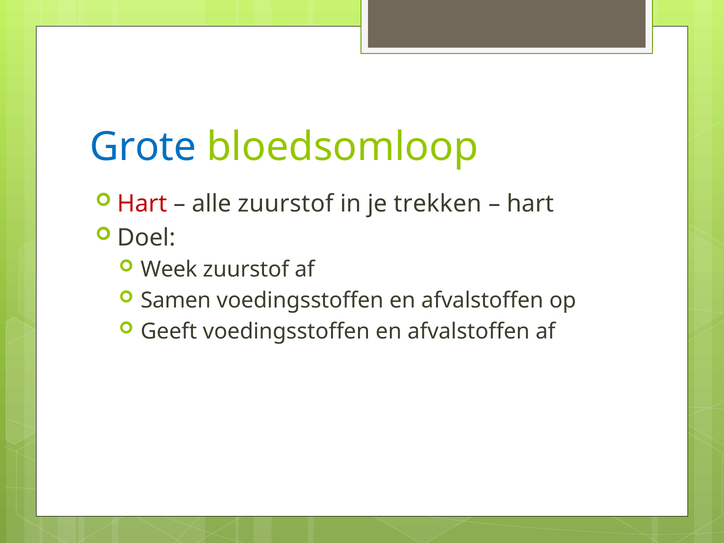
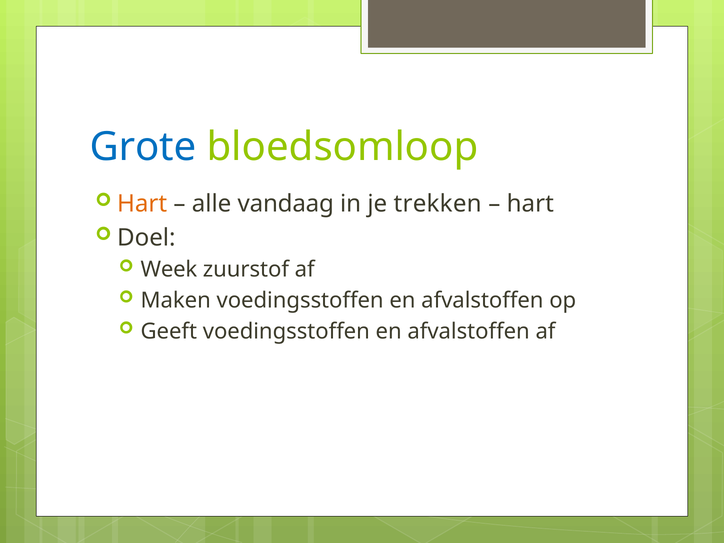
Hart colour: red -> orange (142, 204)
alle zuurstof: zuurstof -> vandaag (286, 204)
Samen: Samen -> Maken (176, 301)
